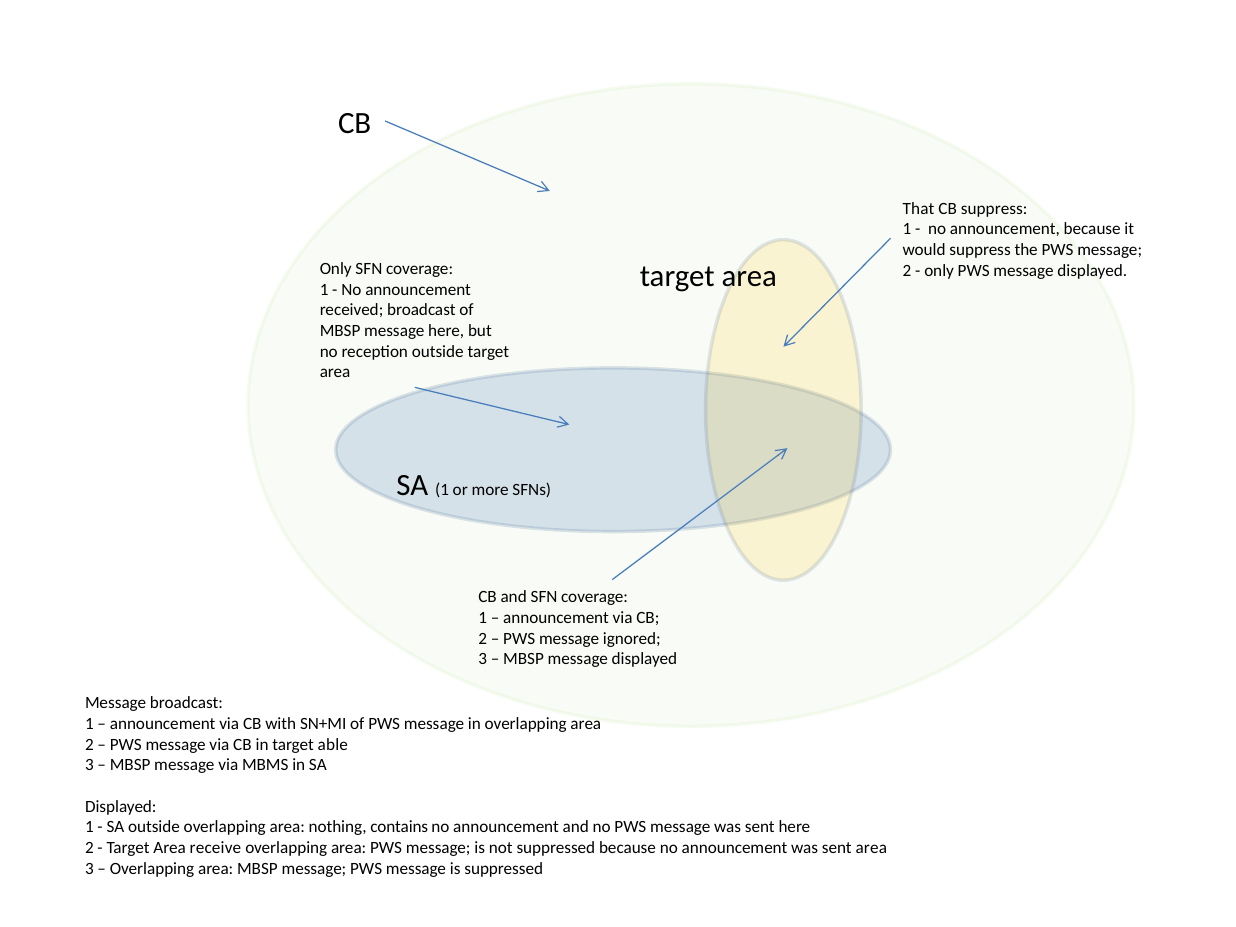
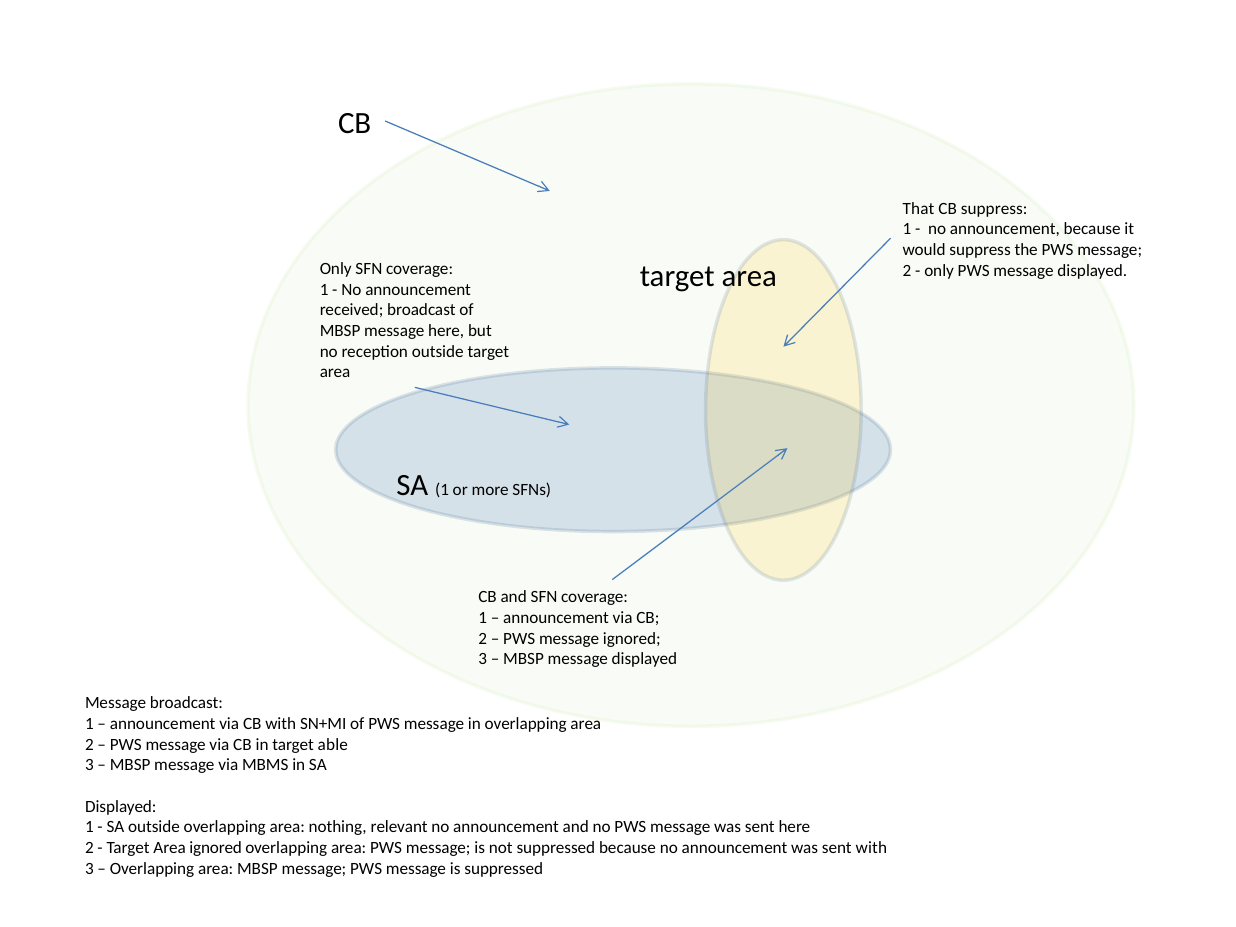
contains: contains -> relevant (399, 827)
Area receive: receive -> ignored (216, 848)
sent area: area -> with (871, 848)
